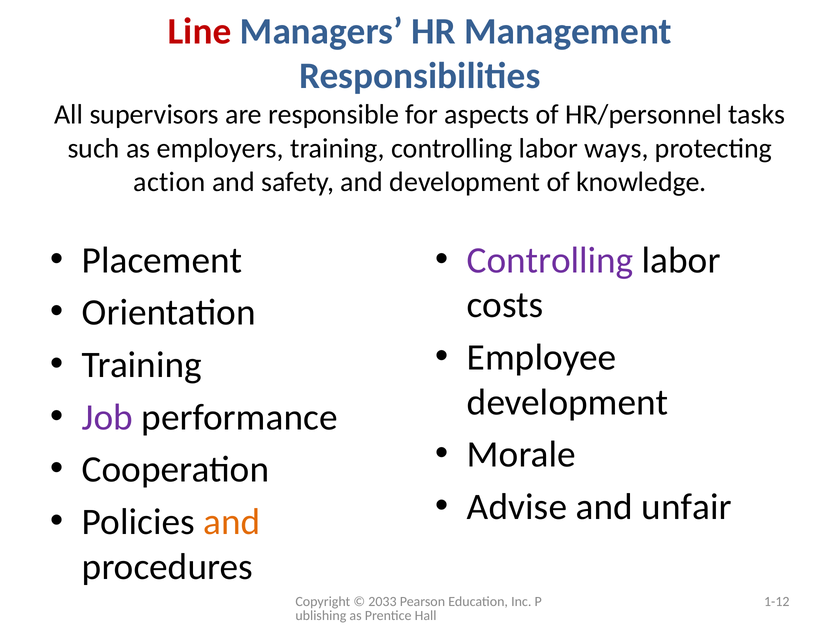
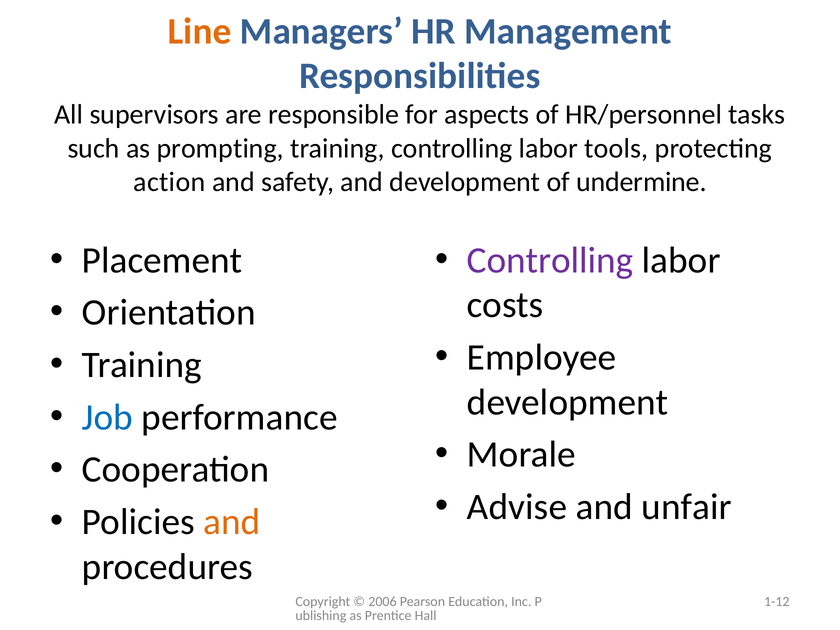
Line colour: red -> orange (200, 31)
employers: employers -> prompting (220, 148)
ways: ways -> tools (616, 148)
knowledge: knowledge -> undermine (641, 182)
Job colour: purple -> blue (107, 417)
2033: 2033 -> 2006 (382, 602)
